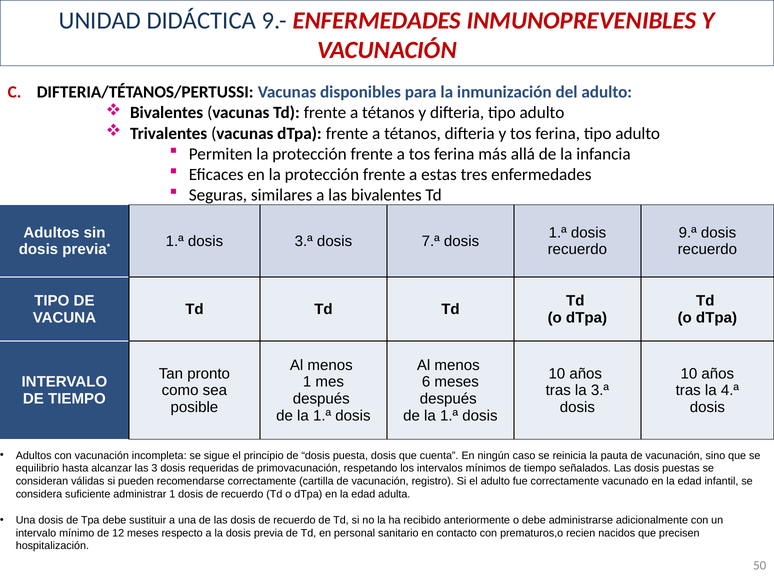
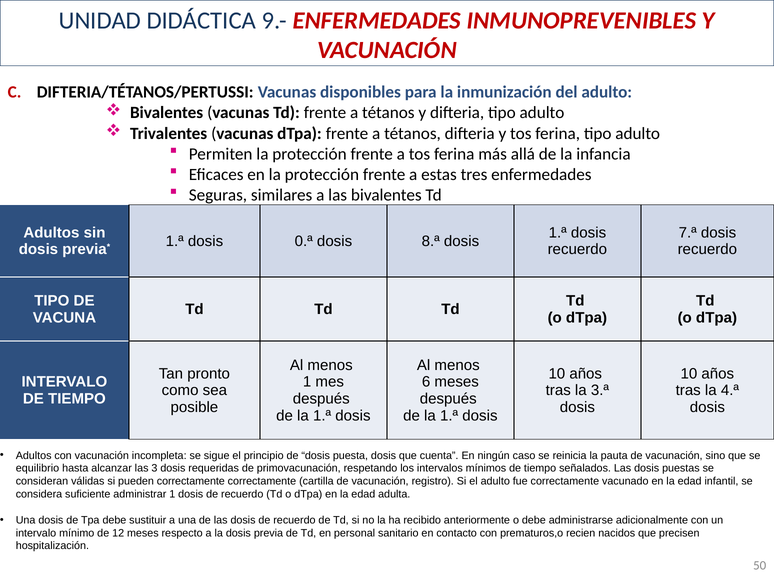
9.ª: 9.ª -> 7.ª (688, 233)
dosis 3.ª: 3.ª -> 0.ª (304, 241)
7.ª: 7.ª -> 8.ª (431, 241)
pueden recomendarse: recomendarse -> correctamente (191, 482)
